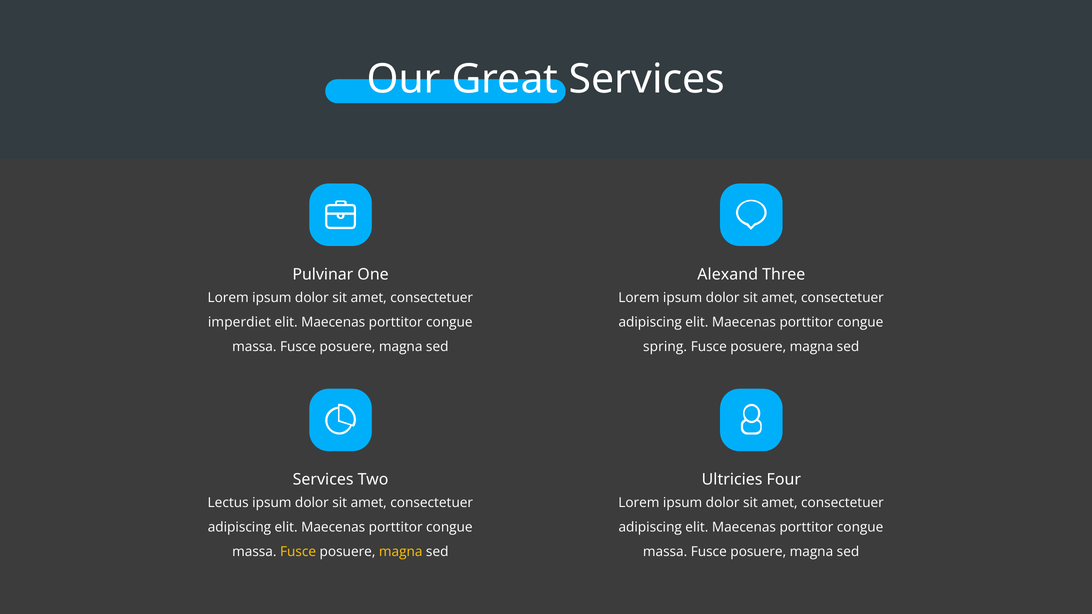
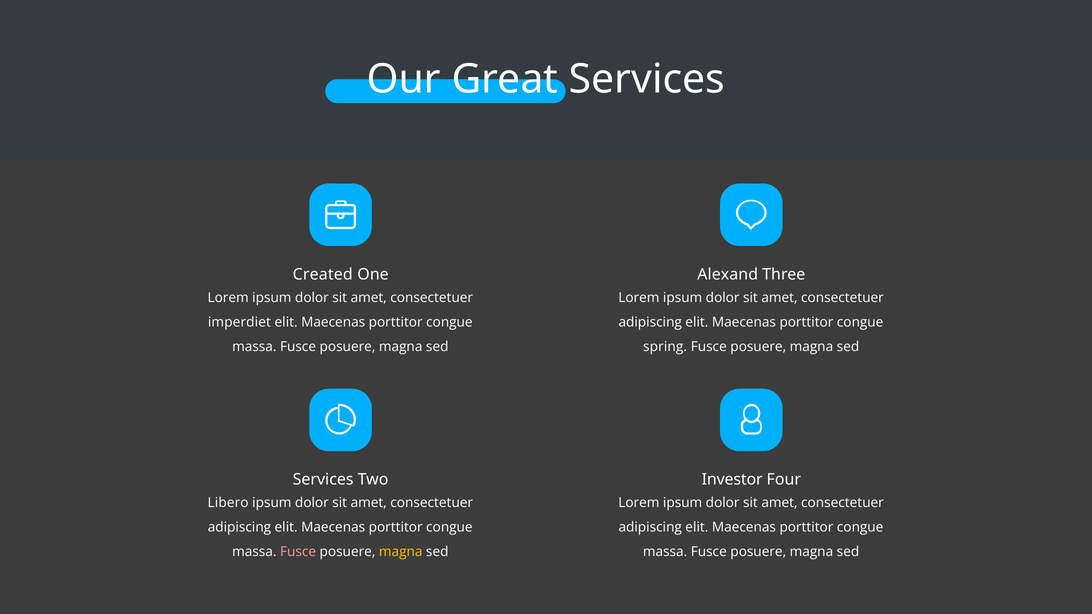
Pulvinar: Pulvinar -> Created (323, 275)
Ultricies: Ultricies -> Investor (732, 480)
Lectus: Lectus -> Libero (228, 503)
Fusce colour: yellow -> pink (298, 552)
